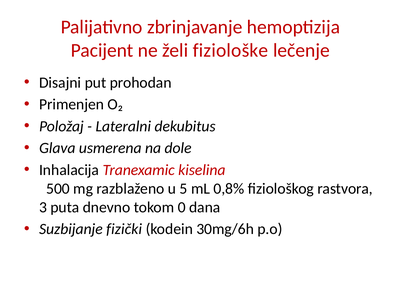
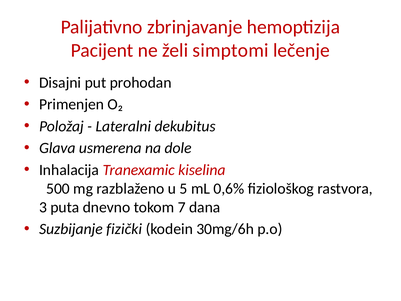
fiziološke: fiziološke -> simptomi (231, 50)
0,8%: 0,8% -> 0,6% (229, 188)
0: 0 -> 7 (182, 207)
